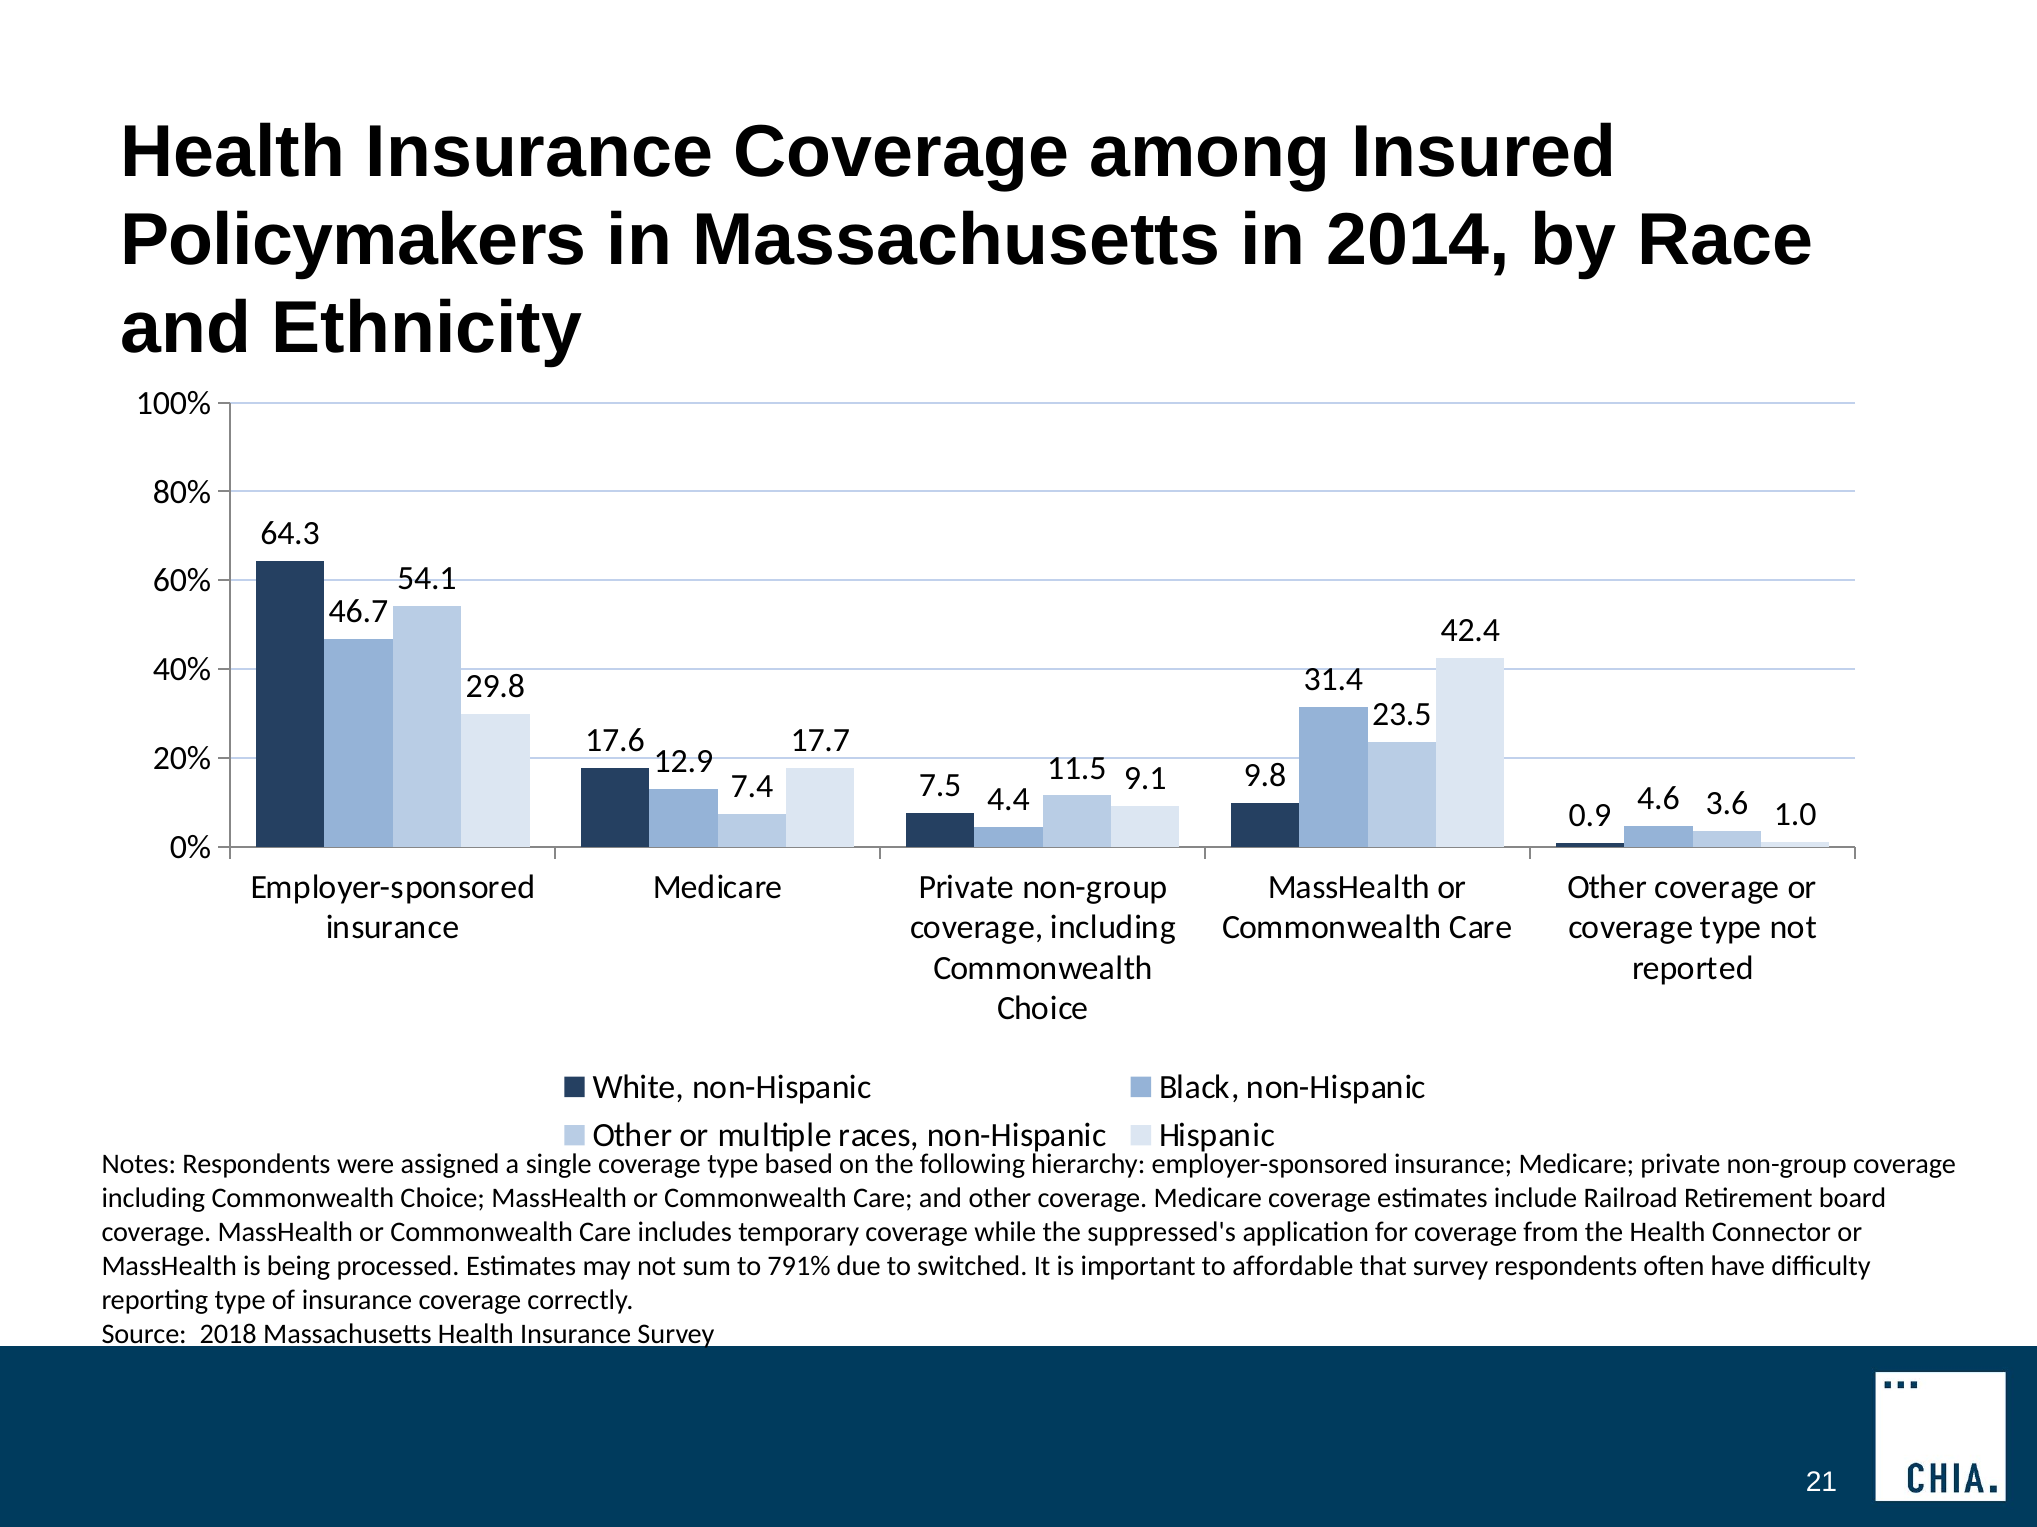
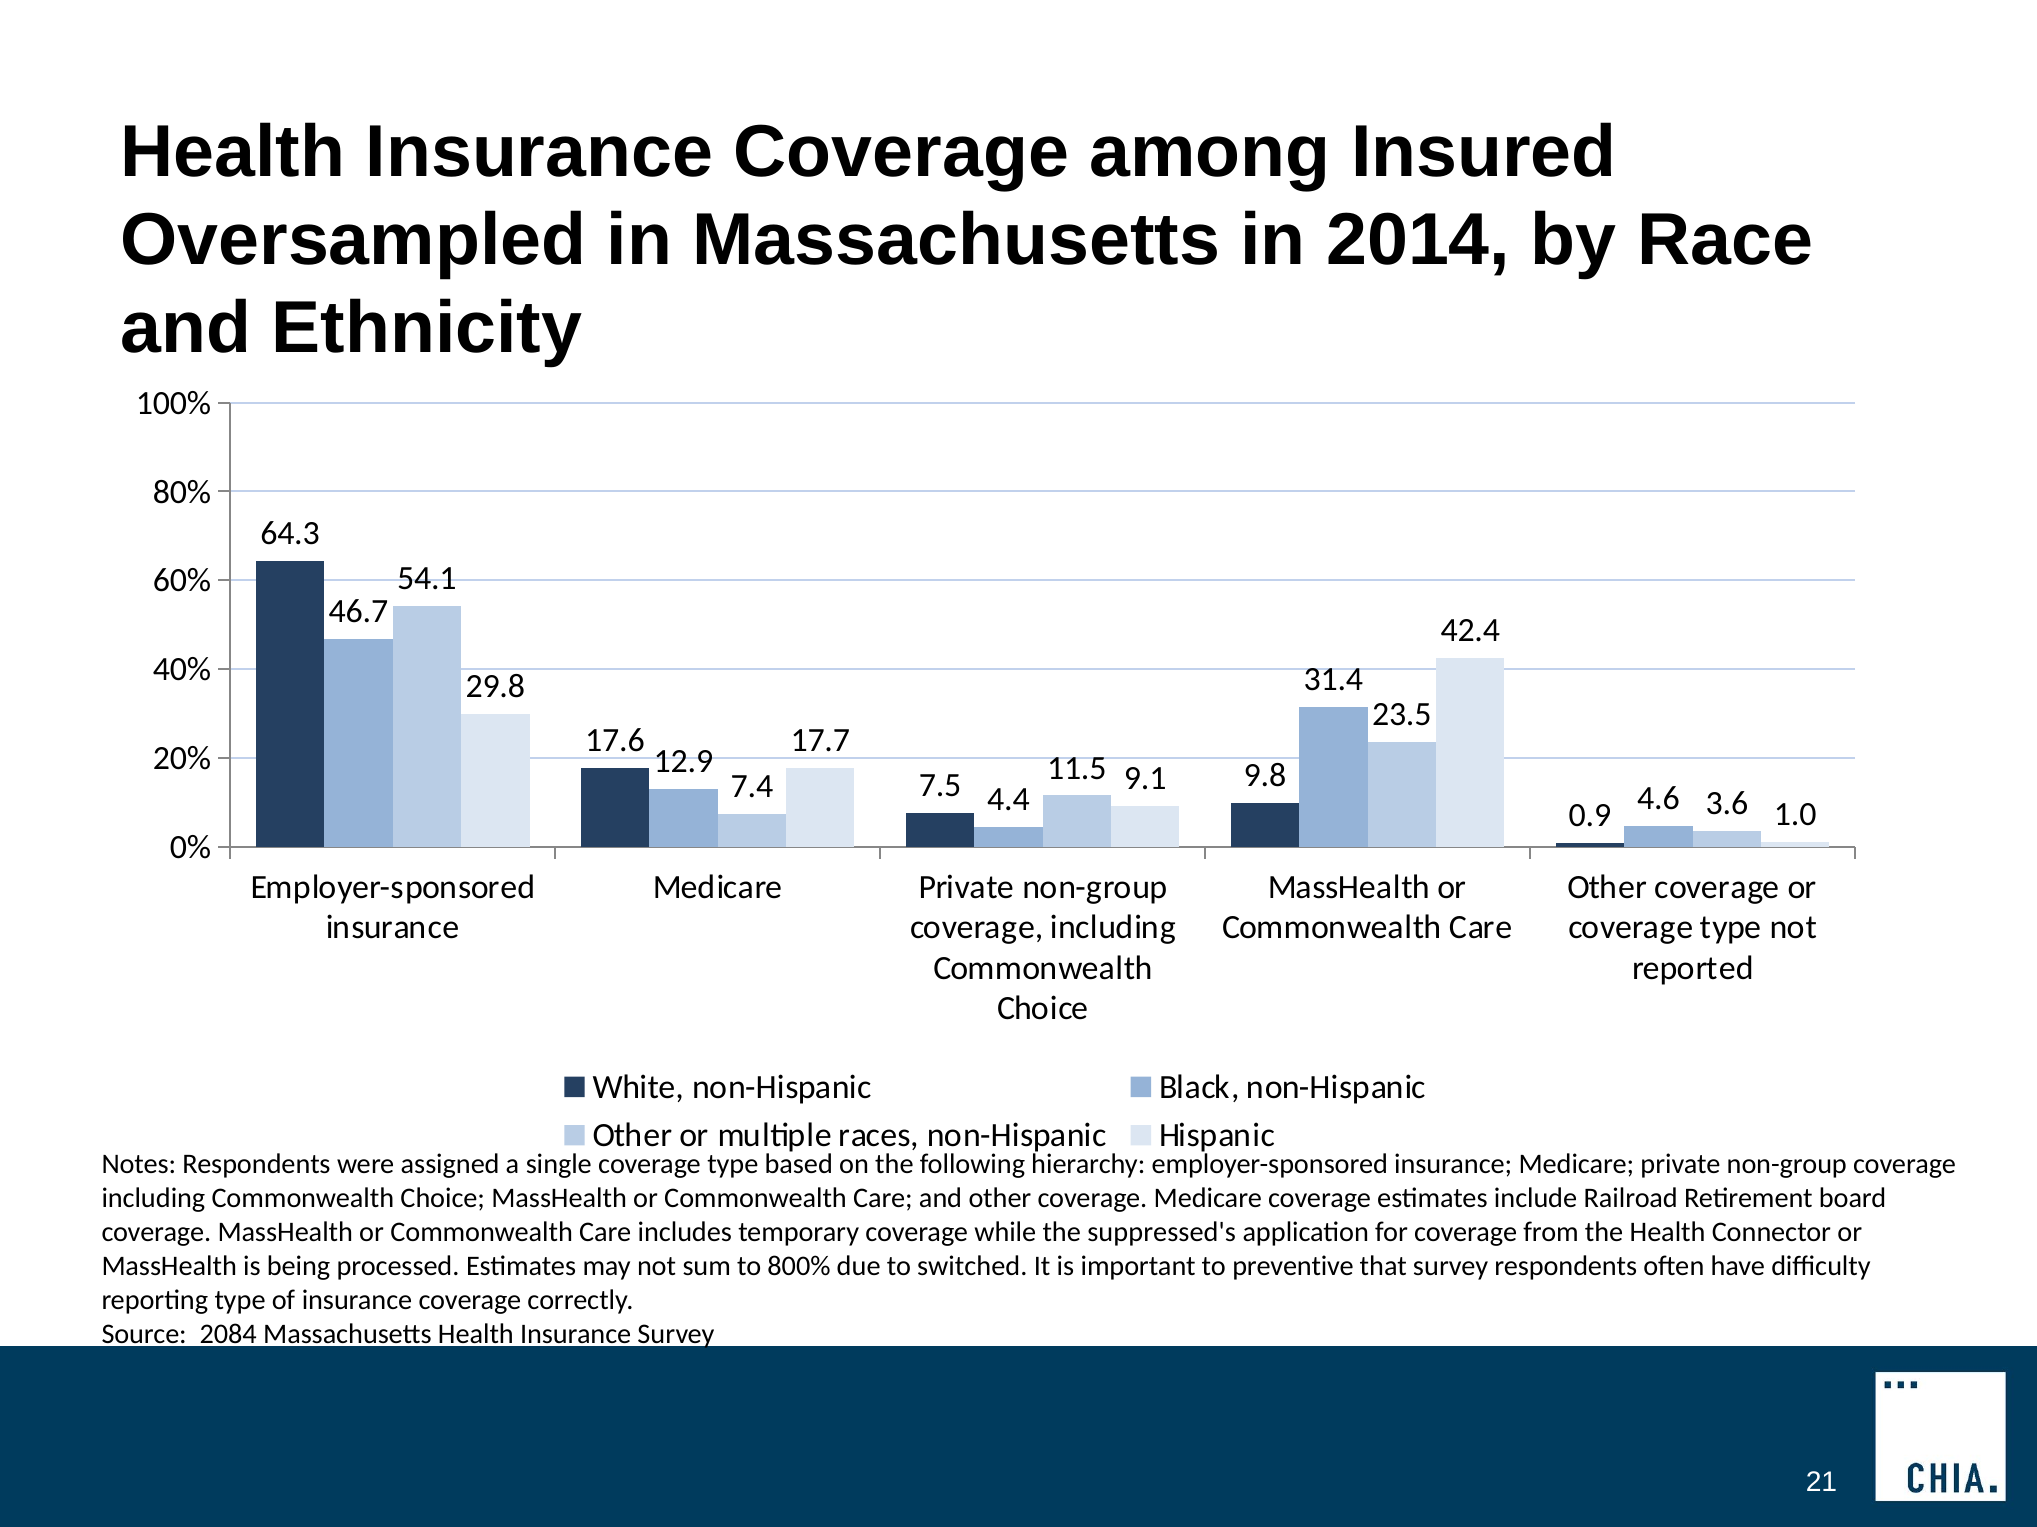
Policymakers: Policymakers -> Oversampled (353, 241)
791%: 791% -> 800% (799, 1267)
affordable: affordable -> preventive (1293, 1267)
2018: 2018 -> 2084 (228, 1335)
